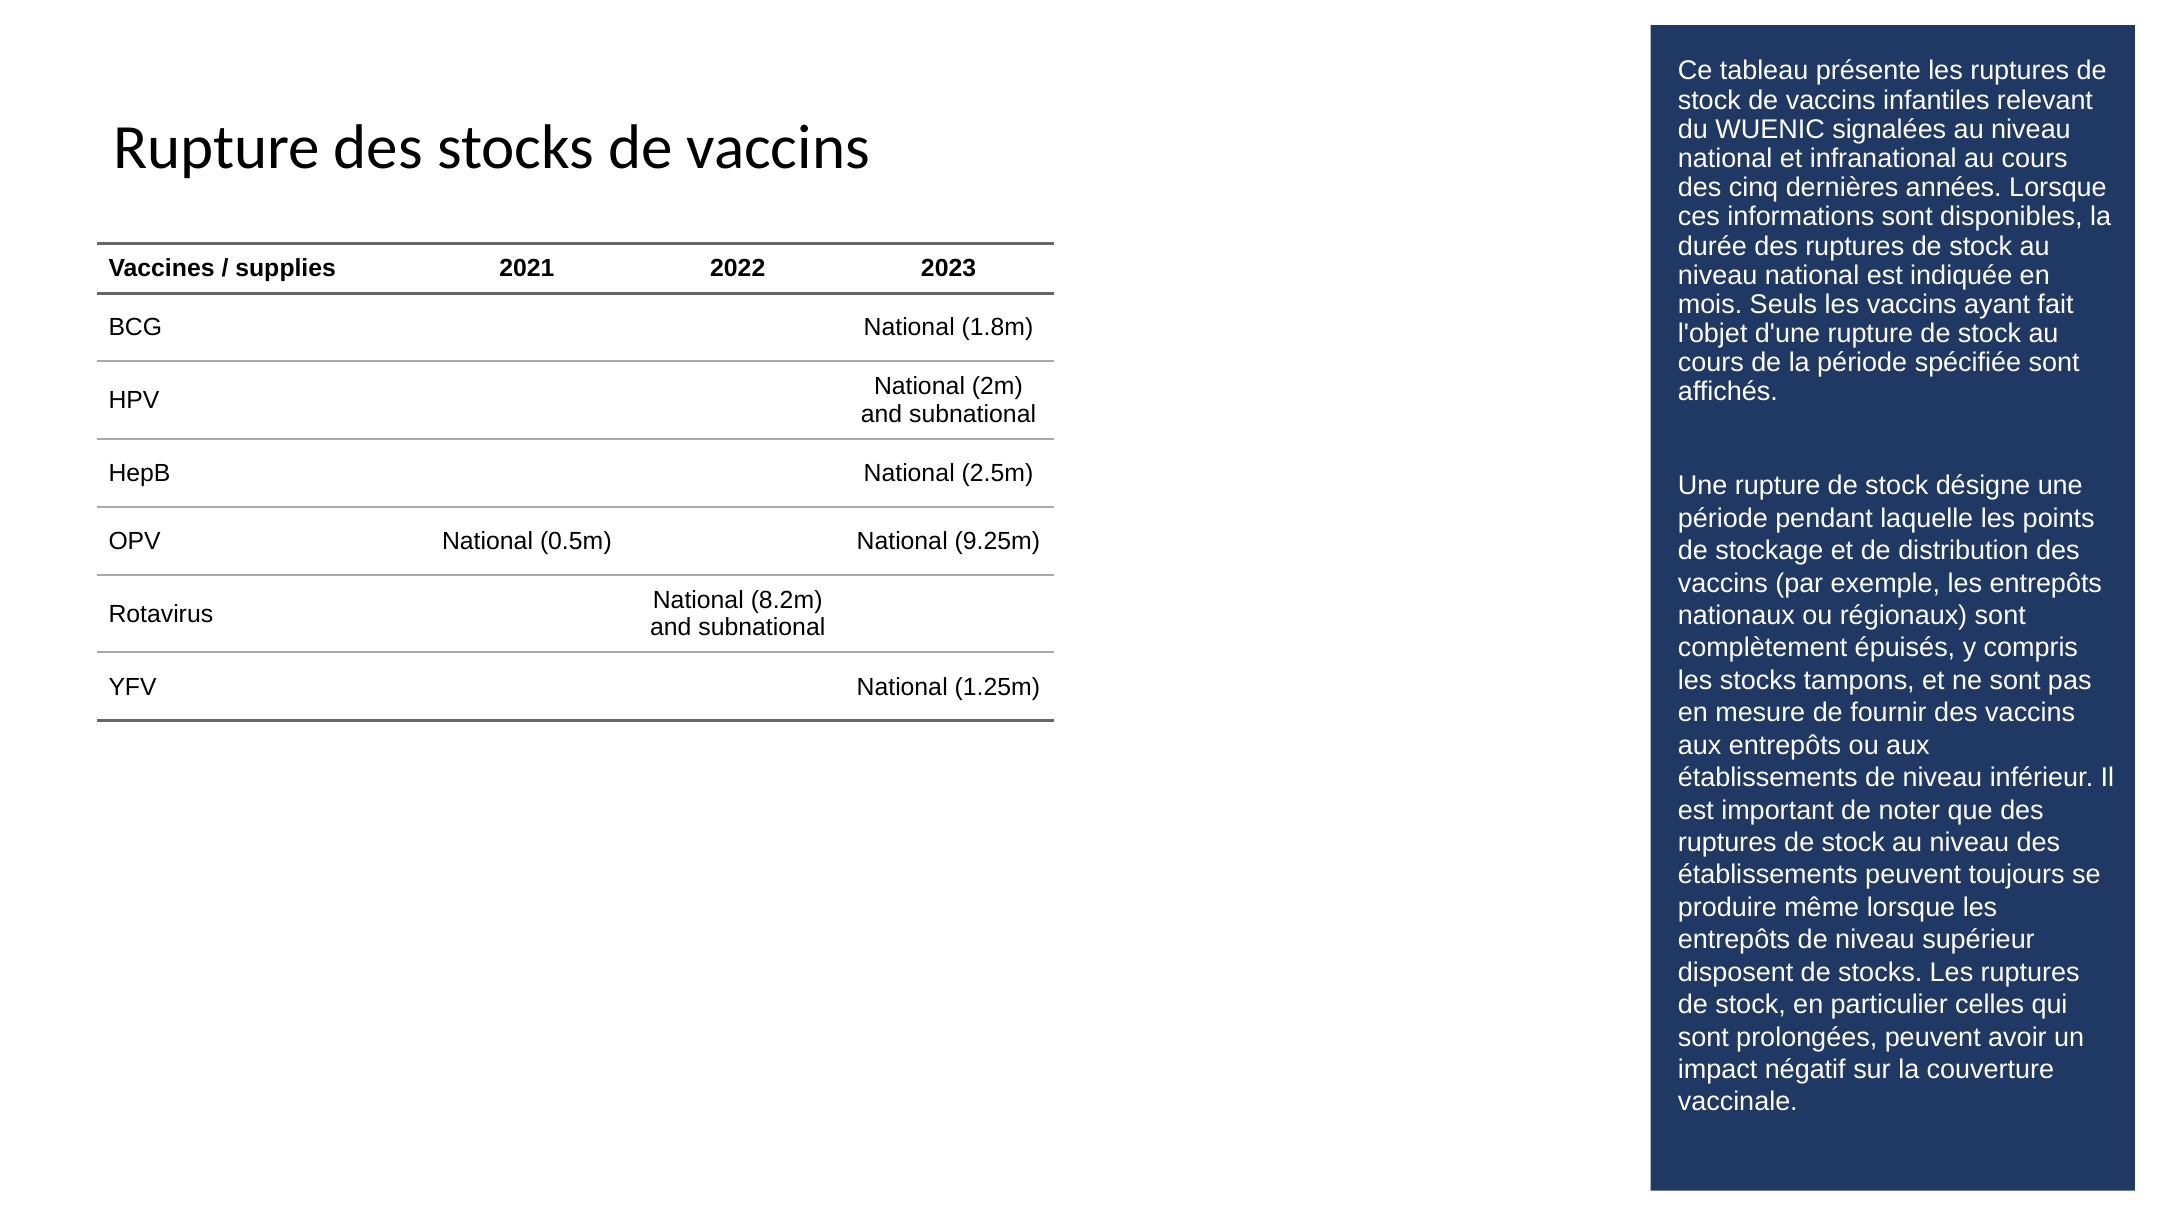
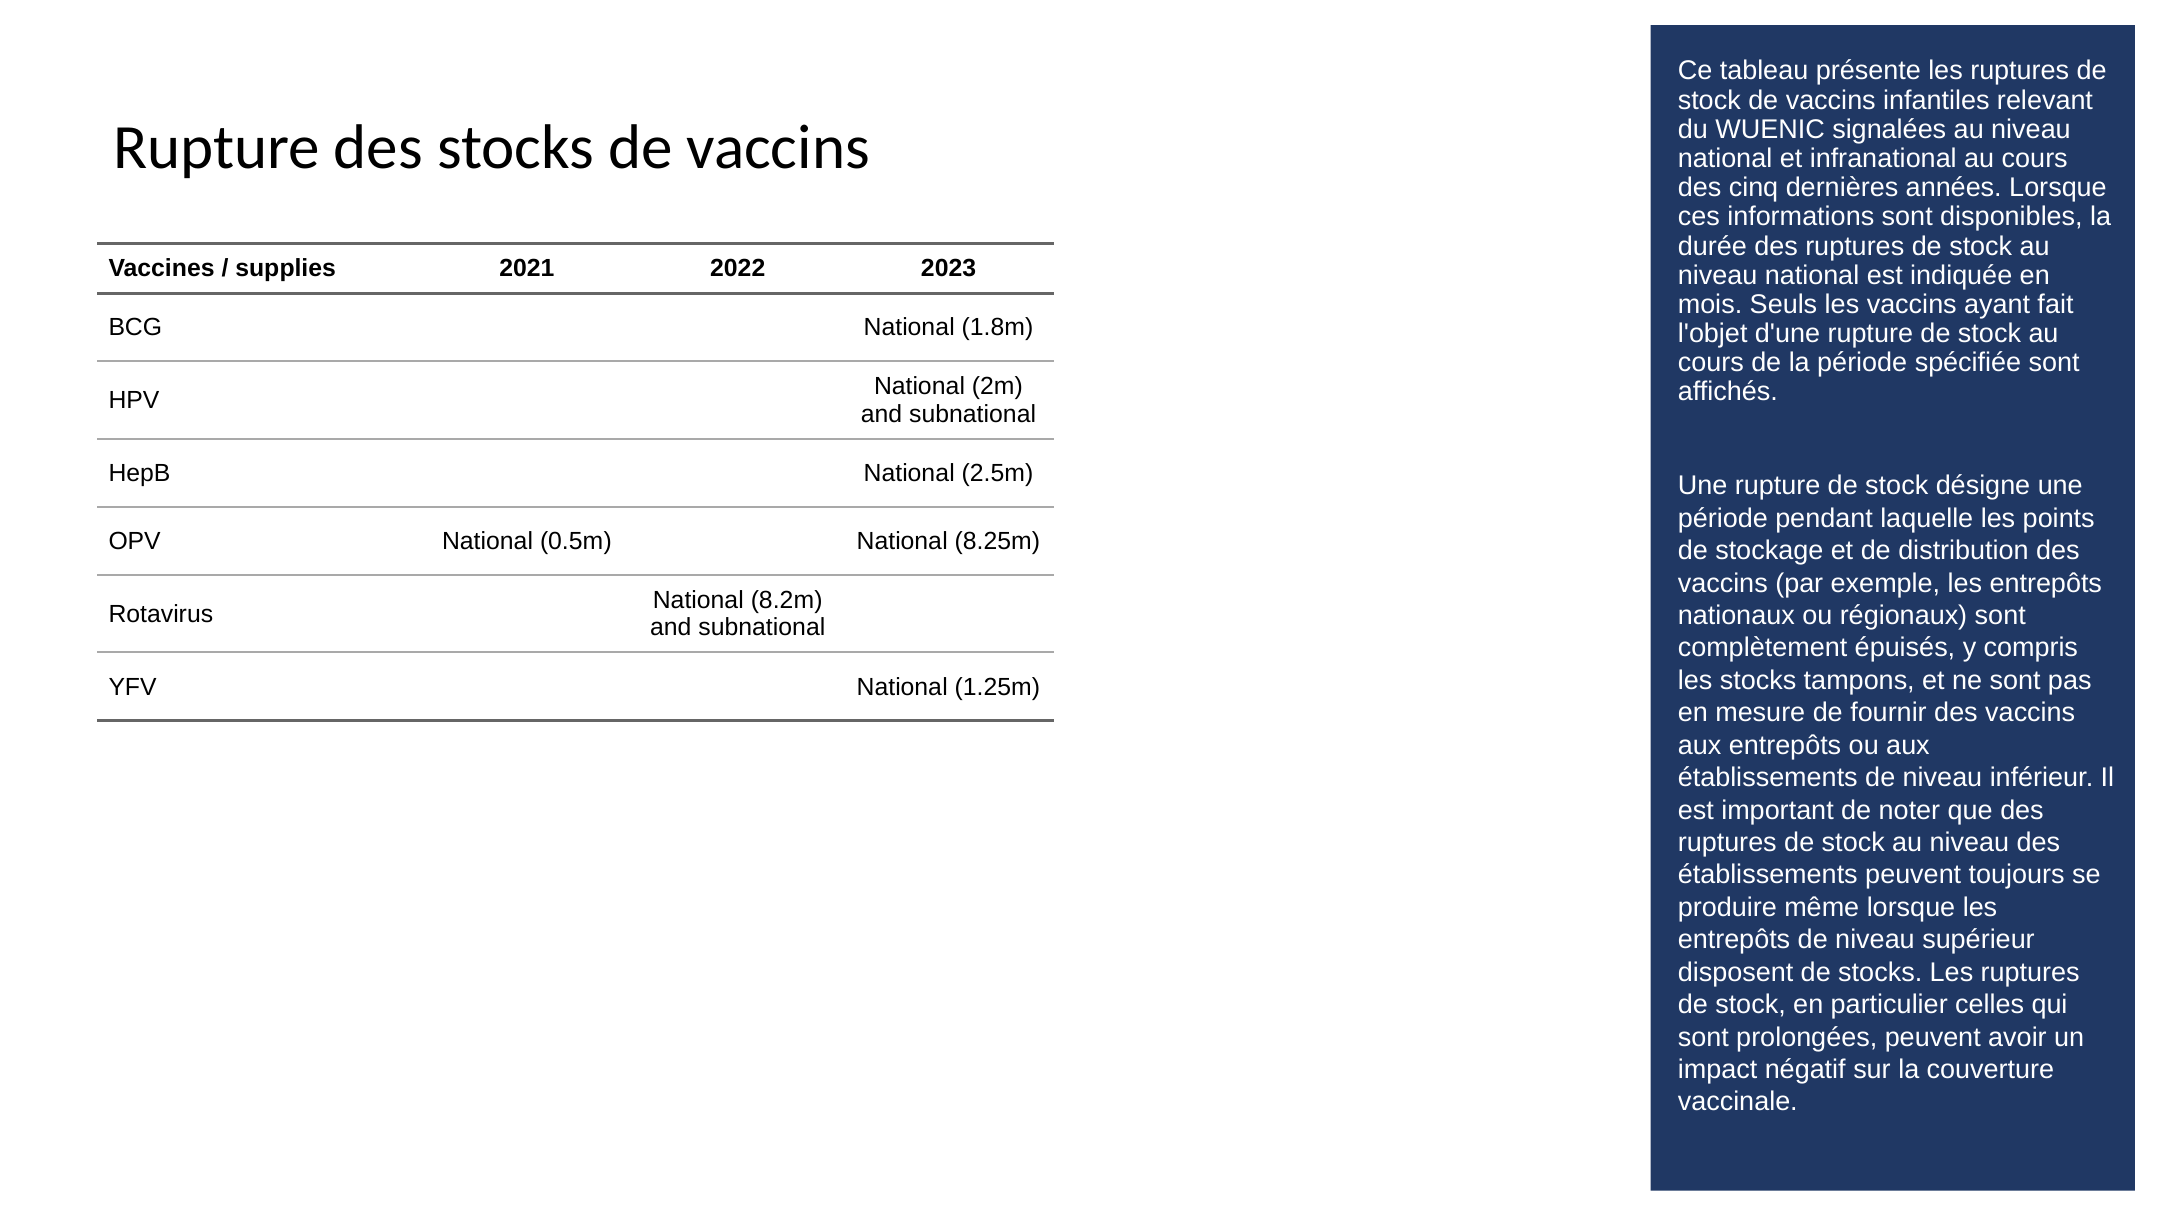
9.25m: 9.25m -> 8.25m (997, 541)
